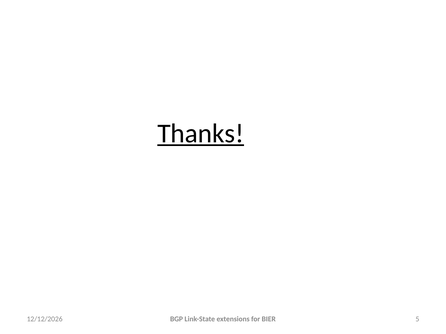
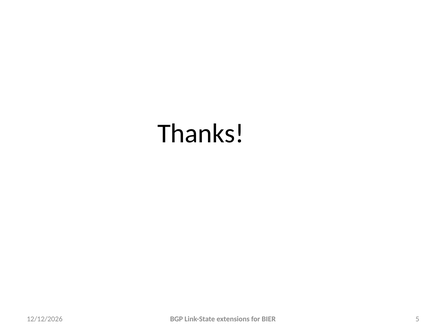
Thanks underline: present -> none (201, 134)
